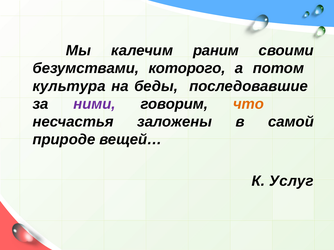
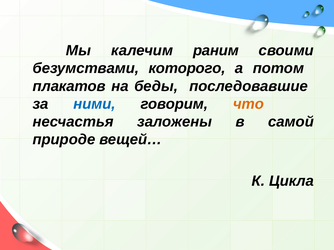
культура: культура -> плакатов (69, 86)
ними colour: purple -> blue (95, 104)
Услуг: Услуг -> Цикла (291, 181)
